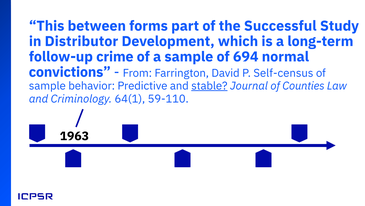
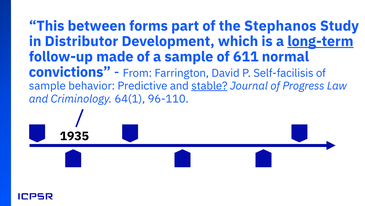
Successful: Successful -> Stephanos (280, 26)
long-term underline: none -> present (320, 41)
crime: crime -> made (115, 57)
694: 694 -> 611 (246, 57)
Self-census: Self-census -> Self-facilisis (283, 73)
Counties: Counties -> Progress (303, 86)
59-110: 59-110 -> 96-110 (168, 98)
1963: 1963 -> 1935 (74, 136)
